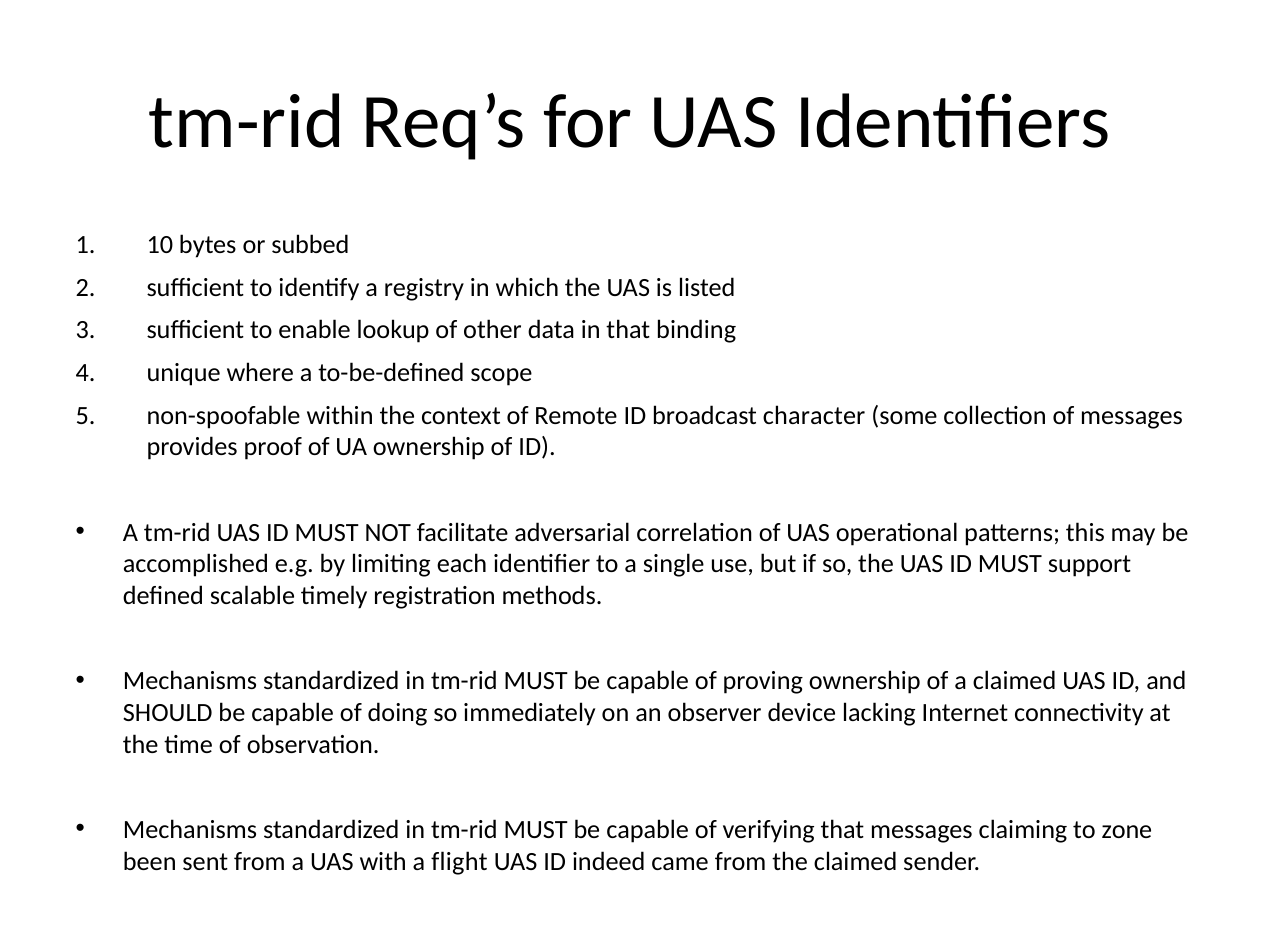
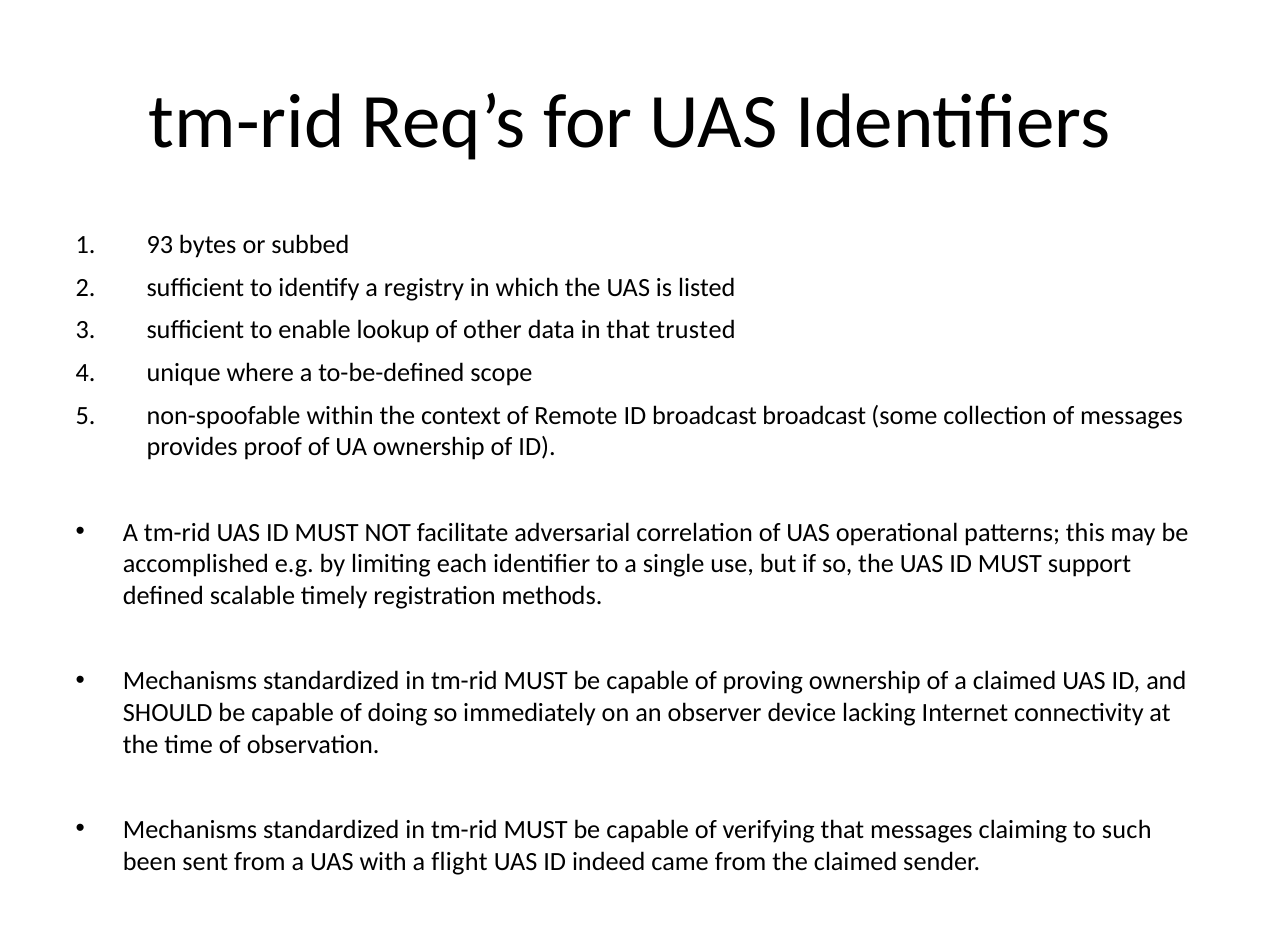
10: 10 -> 93 (160, 245)
binding: binding -> trusted (696, 330)
broadcast character: character -> broadcast (814, 416)
zone: zone -> such (1127, 830)
